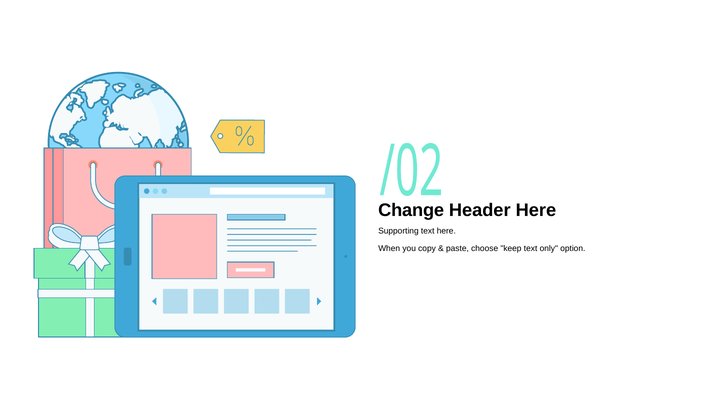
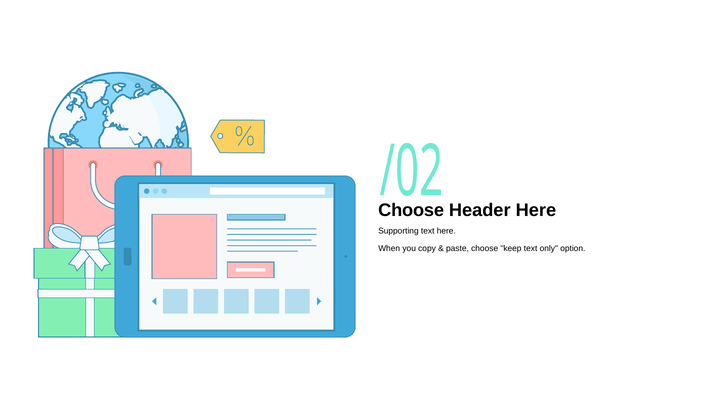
Change: Change -> Choose (411, 210)
